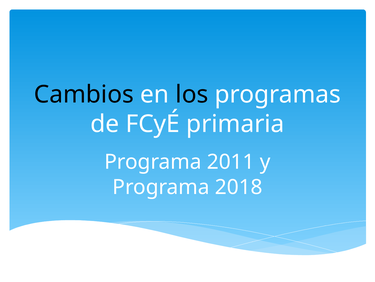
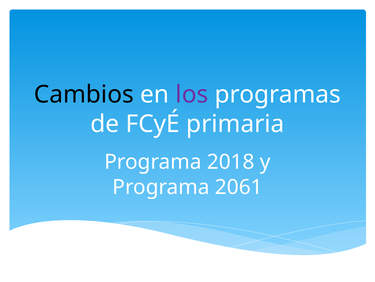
los colour: black -> purple (192, 94)
2011: 2011 -> 2018 (231, 162)
2018: 2018 -> 2061 (239, 187)
